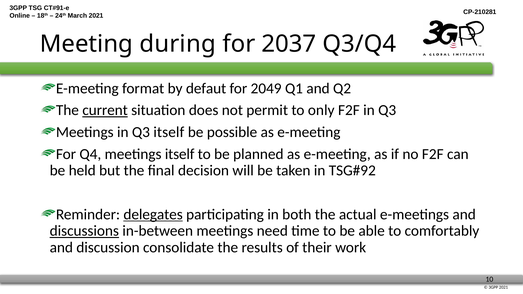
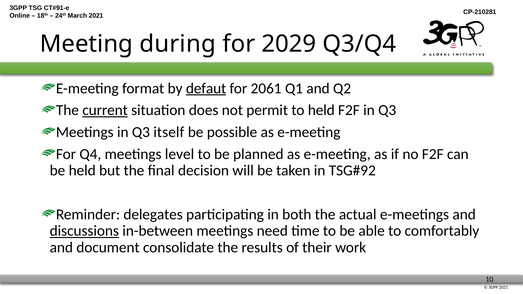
2037: 2037 -> 2029 (289, 44)
defaut underline: none -> present (206, 88)
2049: 2049 -> 2061 (266, 88)
to only: only -> held (321, 110)
meetings itself: itself -> level (180, 154)
delegates underline: present -> none (153, 215)
discussion: discussion -> document (108, 248)
